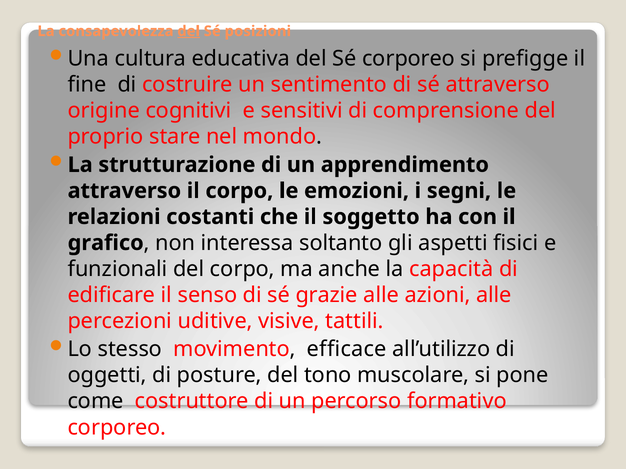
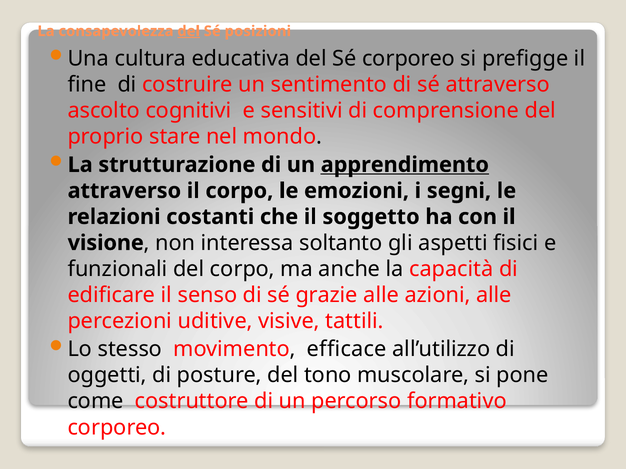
origine: origine -> ascolto (104, 111)
apprendimento underline: none -> present (405, 165)
grafico: grafico -> visione (106, 243)
